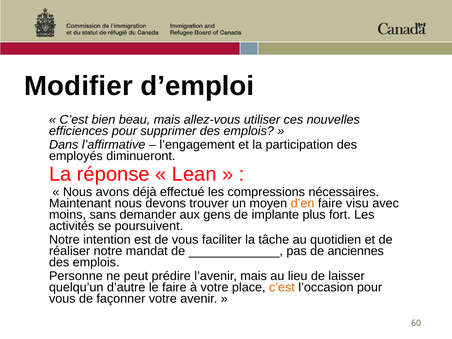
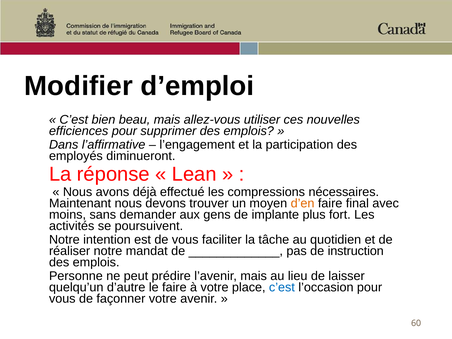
visu: visu -> final (357, 203)
anciennes: anciennes -> instruction (356, 251)
c’est colour: orange -> blue (282, 287)
